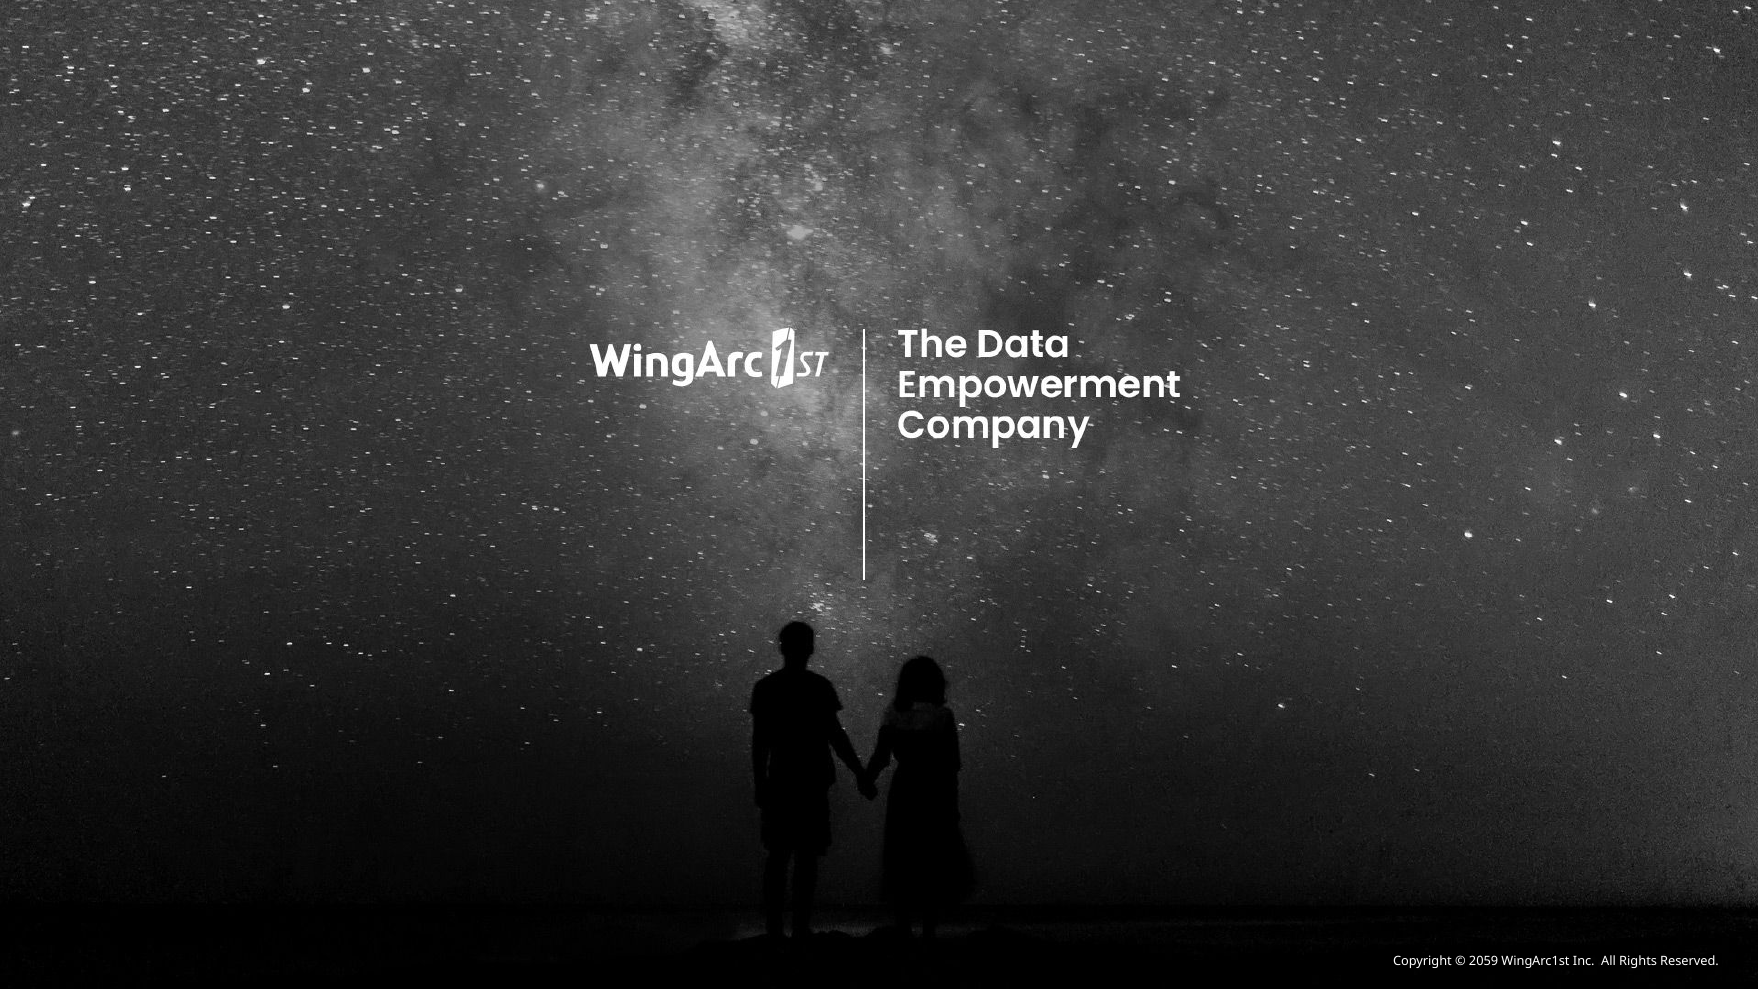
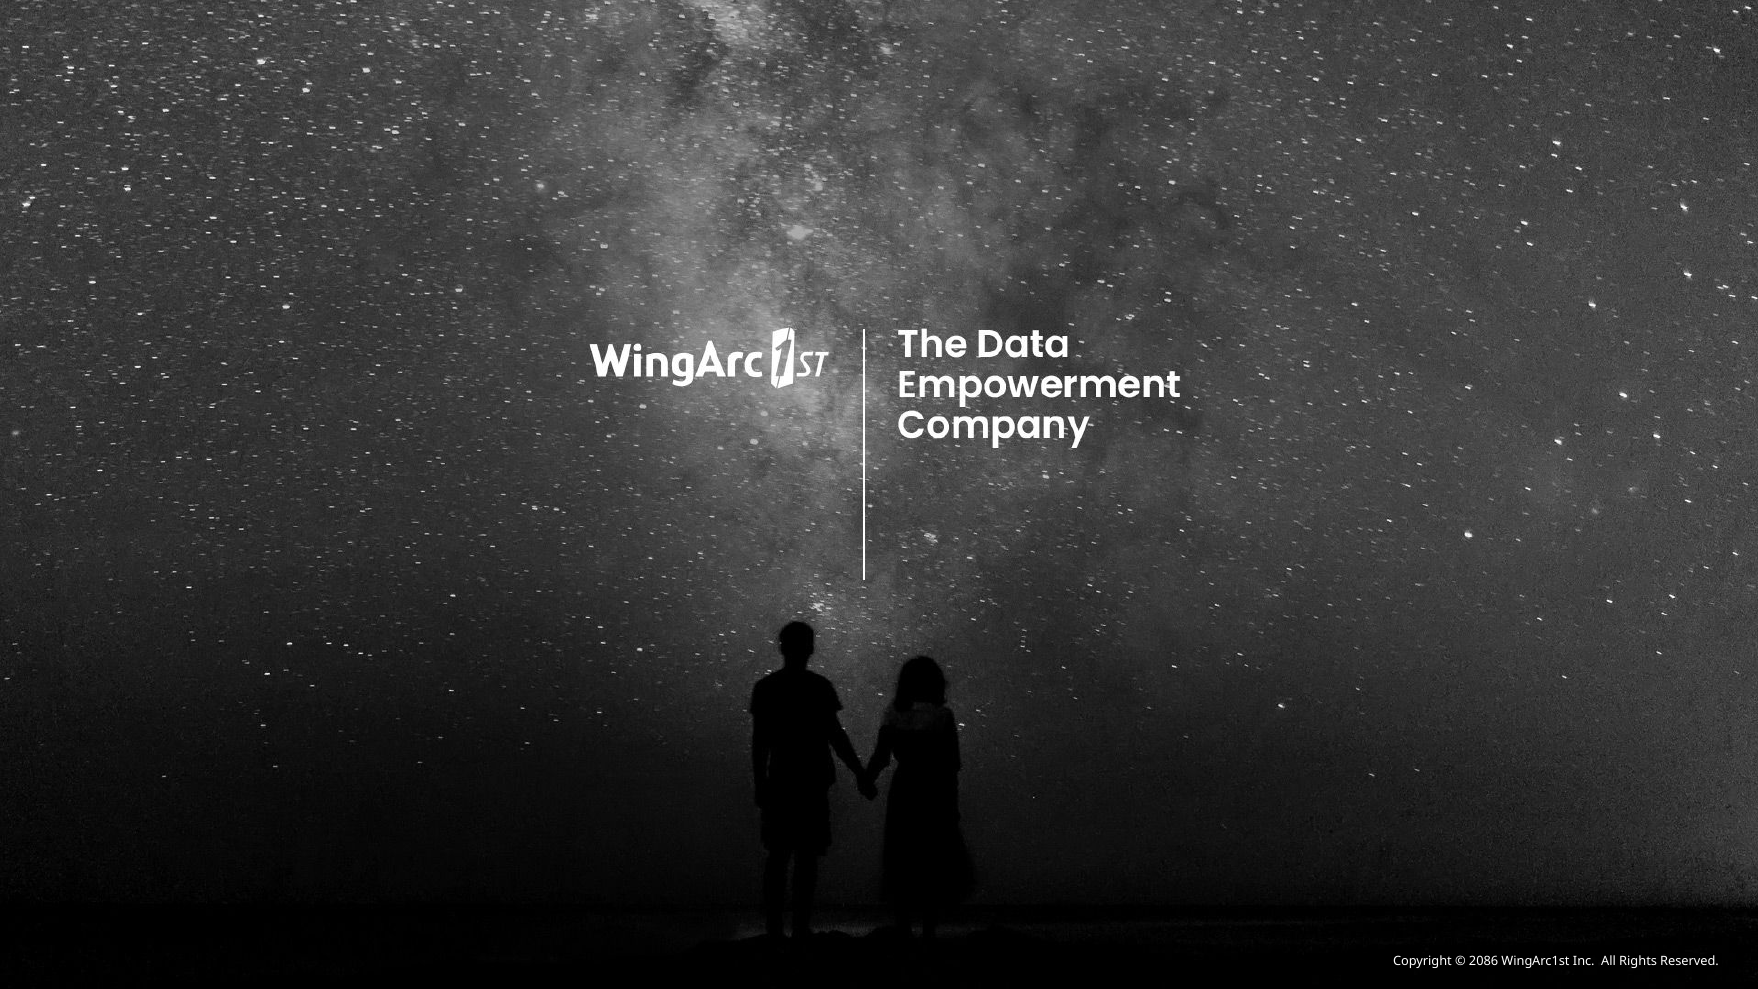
2059: 2059 -> 2086 (1484, 961)
